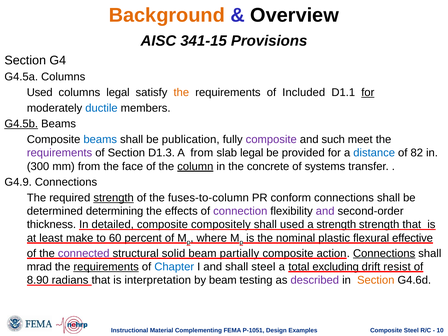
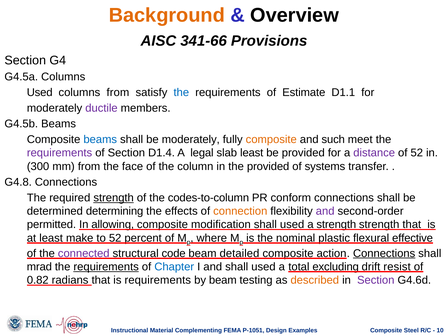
341-15: 341-15 -> 341-66 (204, 41)
columns legal: legal -> from (118, 92)
the colour: orange -> blue (181, 92)
Included: Included -> Estimate (304, 92)
for underline: present -> none (368, 92)
ductile colour: blue -> purple (101, 108)
G4.5b underline: present -> none (21, 124)
be publication: publication -> moderately (191, 139)
composite colour: purple -> orange (271, 139)
D1.3: D1.3 -> D1.4 (161, 153)
A from: from -> legal (202, 153)
slab legal: legal -> least (252, 153)
distance colour: blue -> purple (374, 153)
of 82: 82 -> 52 (417, 153)
column underline: present -> none (195, 166)
the concrete: concrete -> provided (268, 166)
G4.9: G4.9 -> G4.8 (18, 182)
fuses-to-column: fuses-to-column -> codes-to-column (208, 198)
connection colour: purple -> orange (240, 211)
thickness: thickness -> permitted (51, 225)
detailed: detailed -> allowing (113, 225)
compositely: compositely -> modiﬁcation (221, 225)
to 60: 60 -> 52 (115, 238)
solid: solid -> code (174, 253)
partially: partially -> detailed (239, 253)
and shall steel: steel -> used (263, 267)
8.90: 8.90 -> 0.82 (38, 280)
is interpretation: interpretation -> requirements (158, 280)
described colour: purple -> orange (315, 280)
Section colour: orange -> purple (376, 280)
